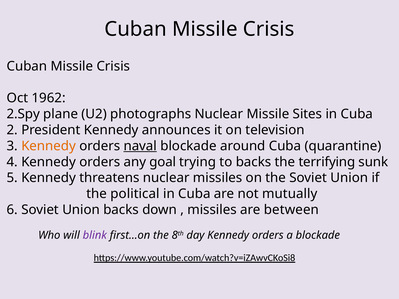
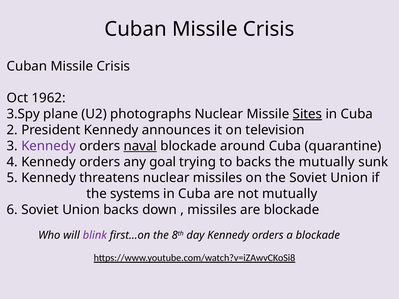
2.Spy: 2.Spy -> 3.Spy (23, 114)
Sites underline: none -> present (307, 114)
Kennedy colour: orange -> purple (49, 146)
the terrifying: terrifying -> mutually (327, 162)
political: political -> systems (135, 194)
are between: between -> blockade (292, 210)
